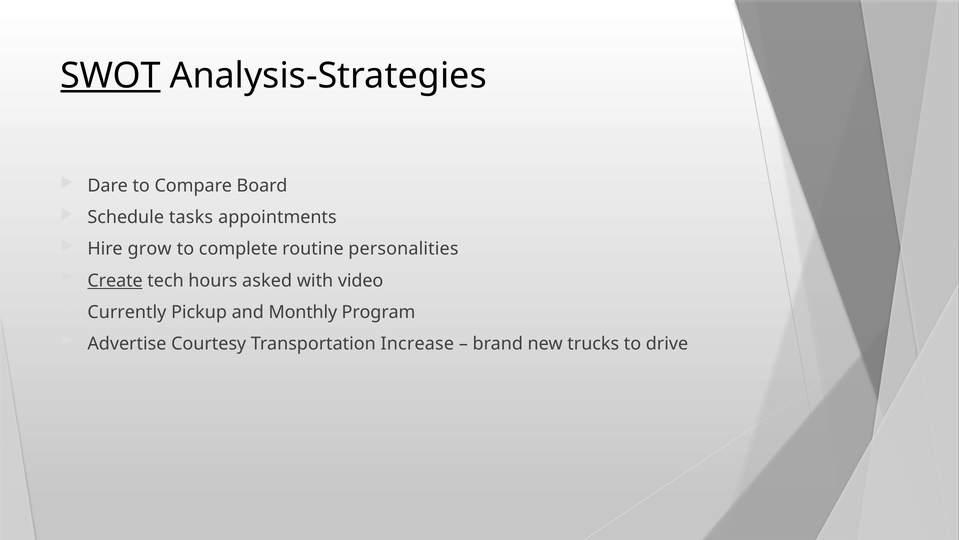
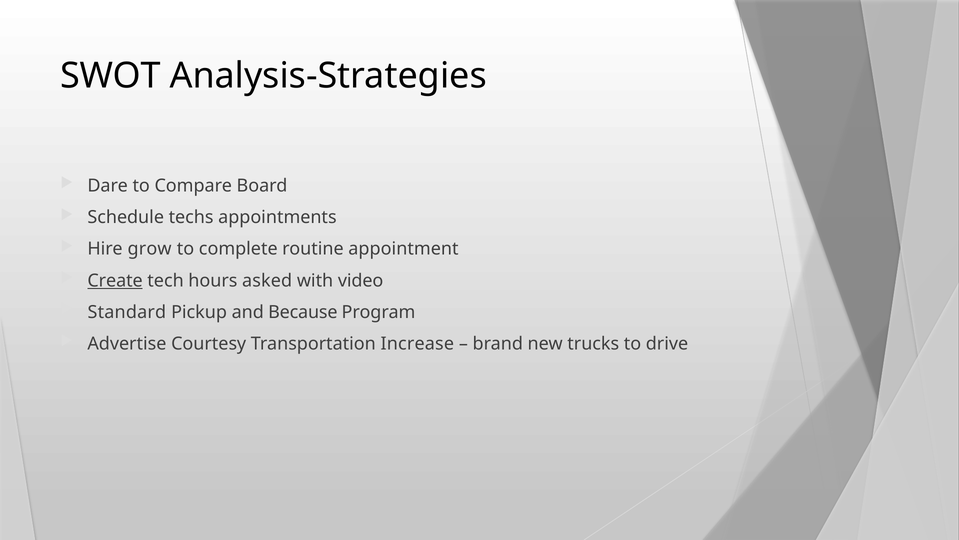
SWOT underline: present -> none (111, 76)
tasks: tasks -> techs (191, 217)
personalities: personalities -> appointment (403, 249)
Currently: Currently -> Standard (127, 312)
Monthly: Monthly -> Because (303, 312)
